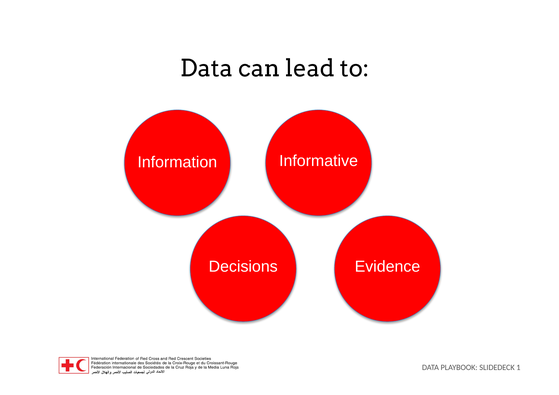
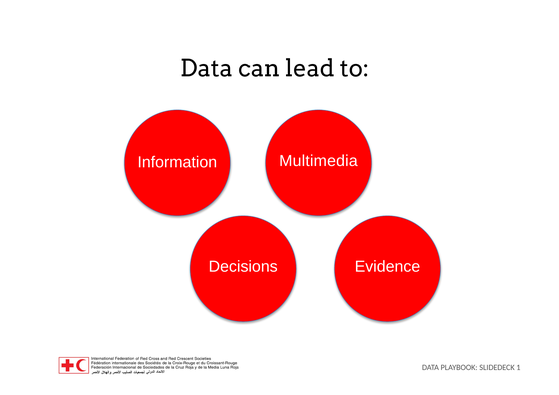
Informative: Informative -> Multimedia (318, 161)
